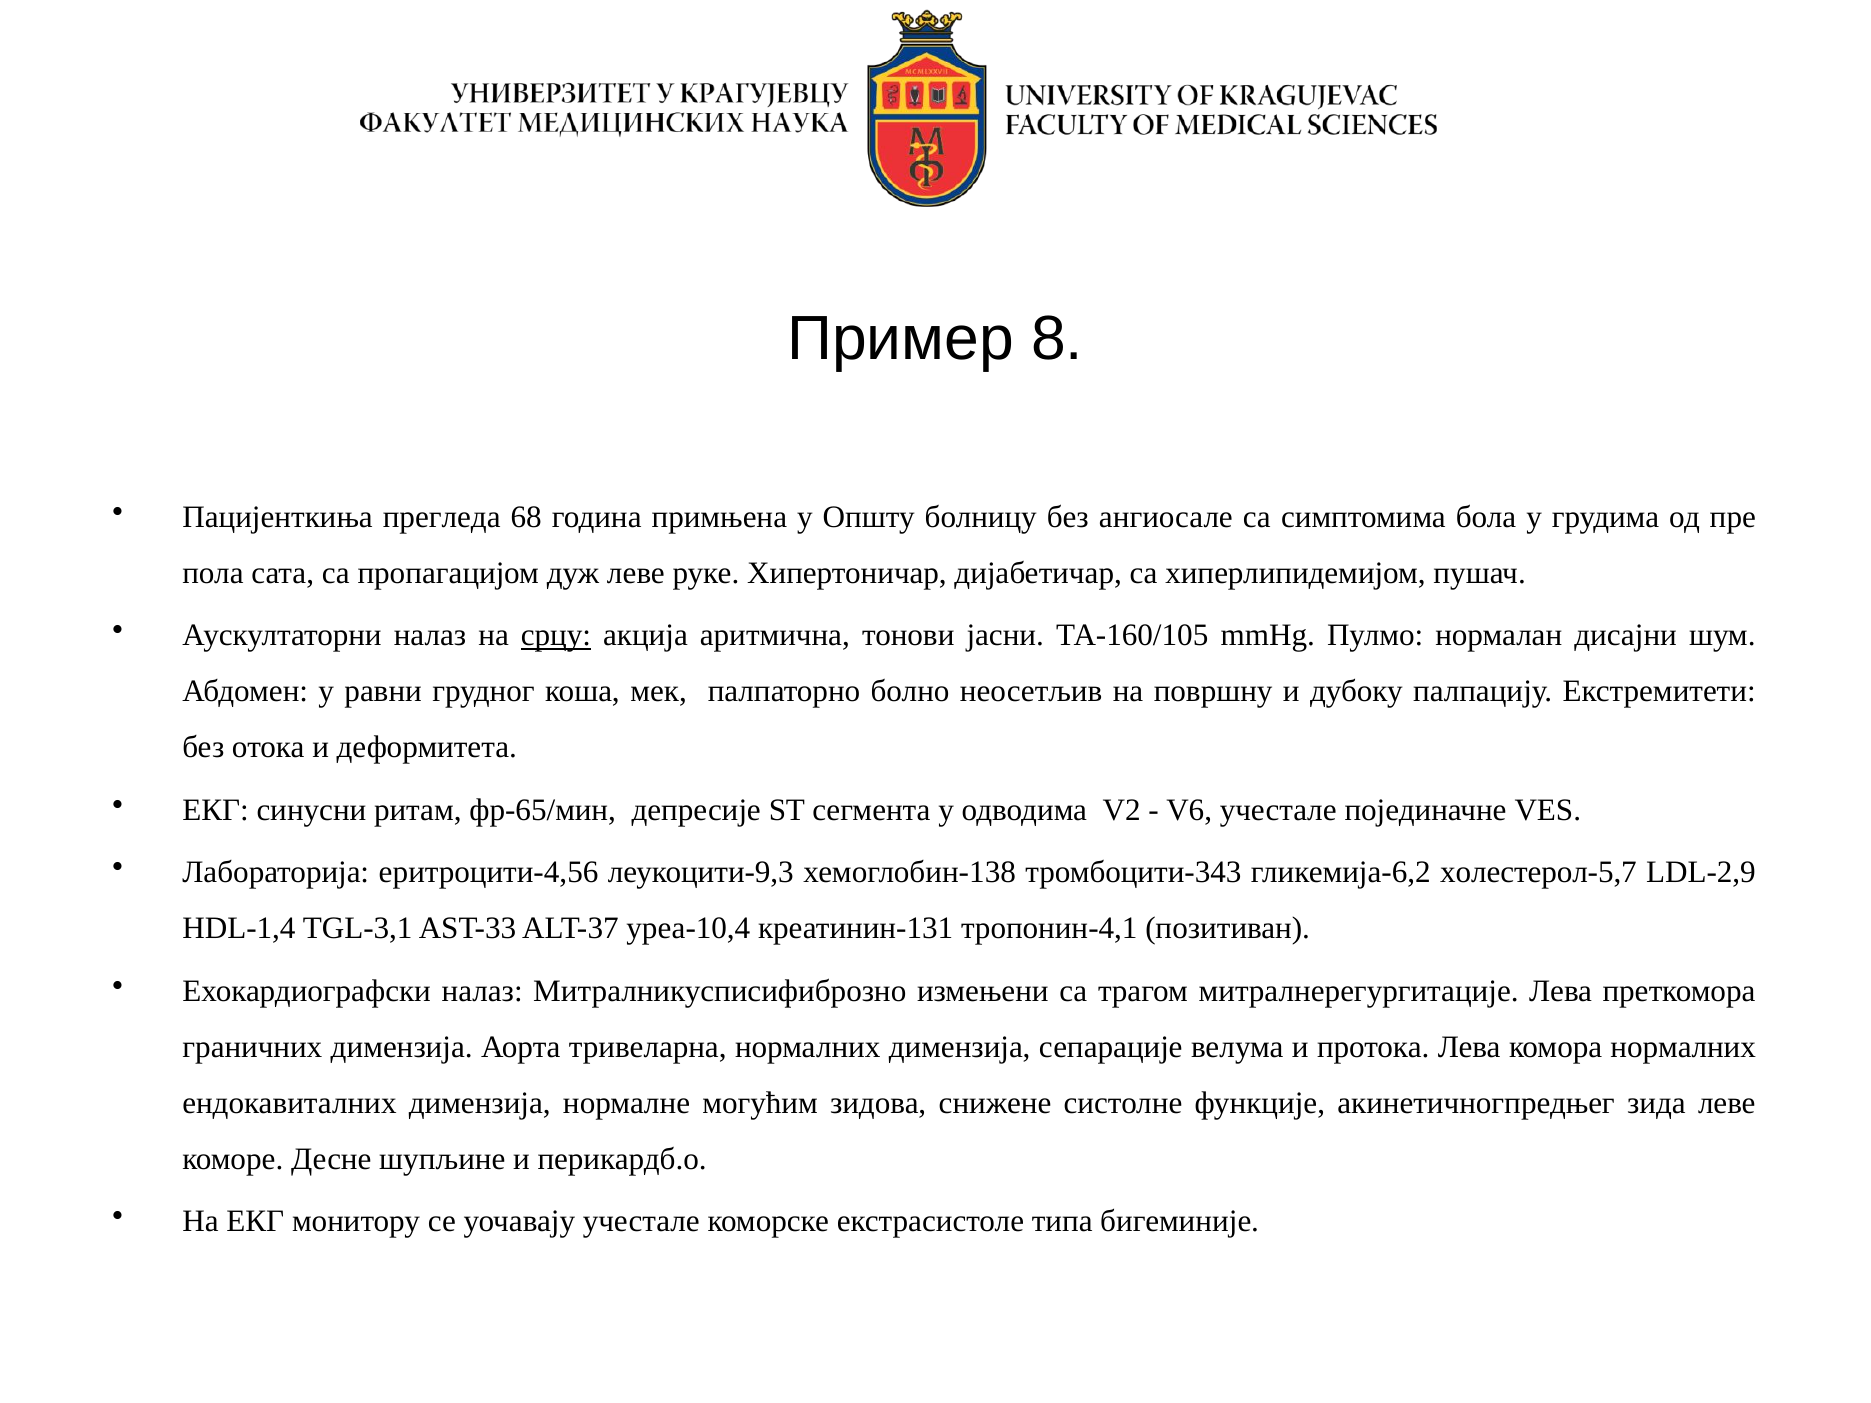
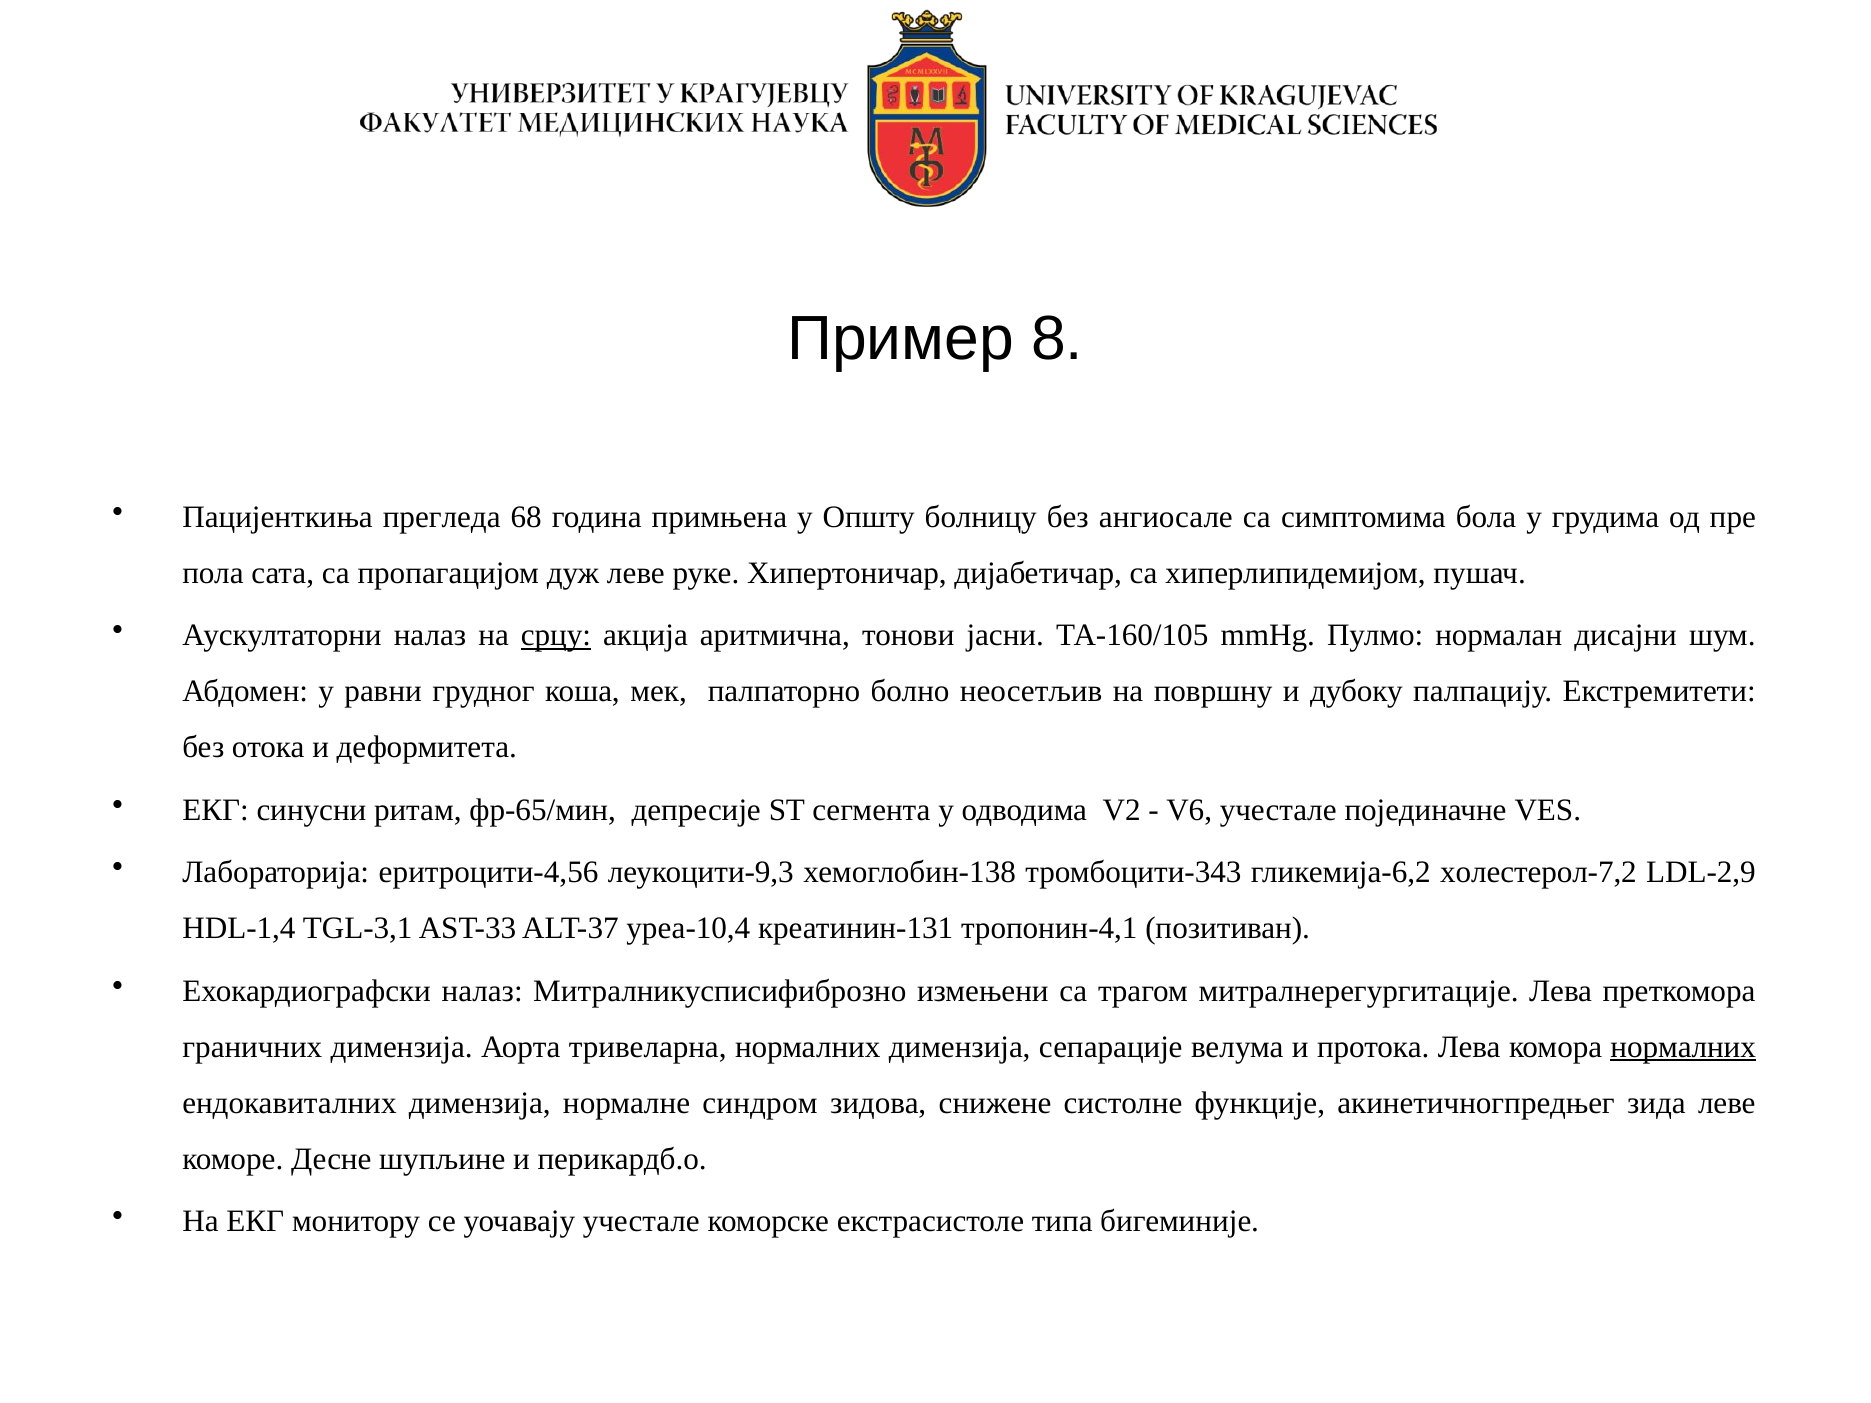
холестерол-5,7: холестерол-5,7 -> холестерол-7,2 (1539, 873)
нормалних underline: none -> present (1683, 1047)
могућим: могућим -> синдром (760, 1103)
